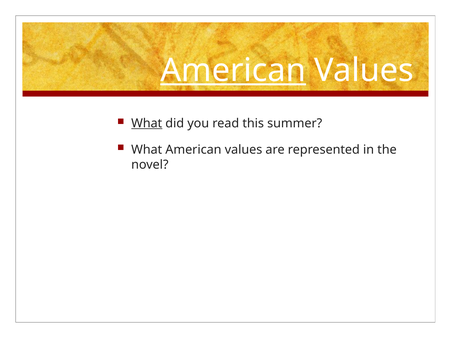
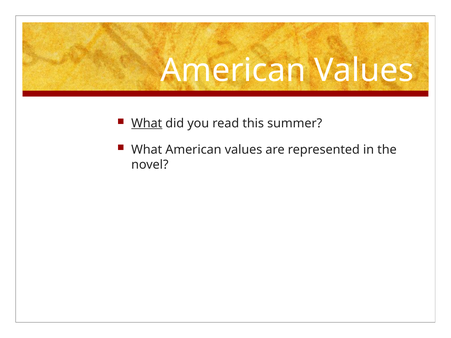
American underline: present -> none (233, 70)
